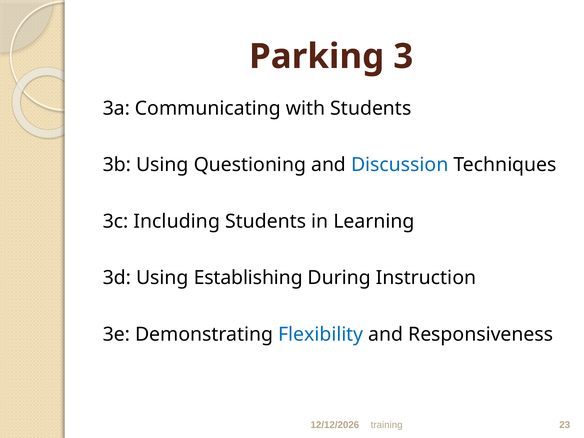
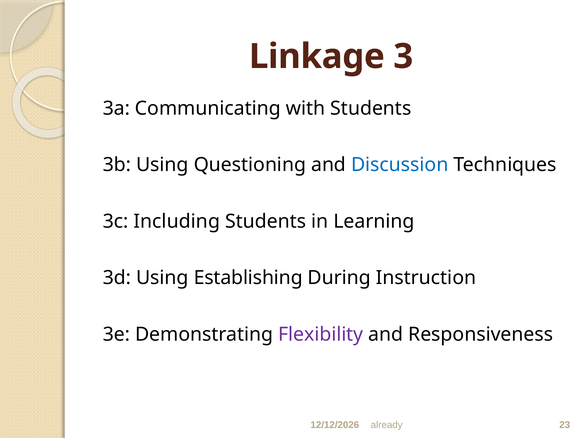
Parking: Parking -> Linkage (317, 56)
Flexibility colour: blue -> purple (321, 334)
training: training -> already (387, 425)
